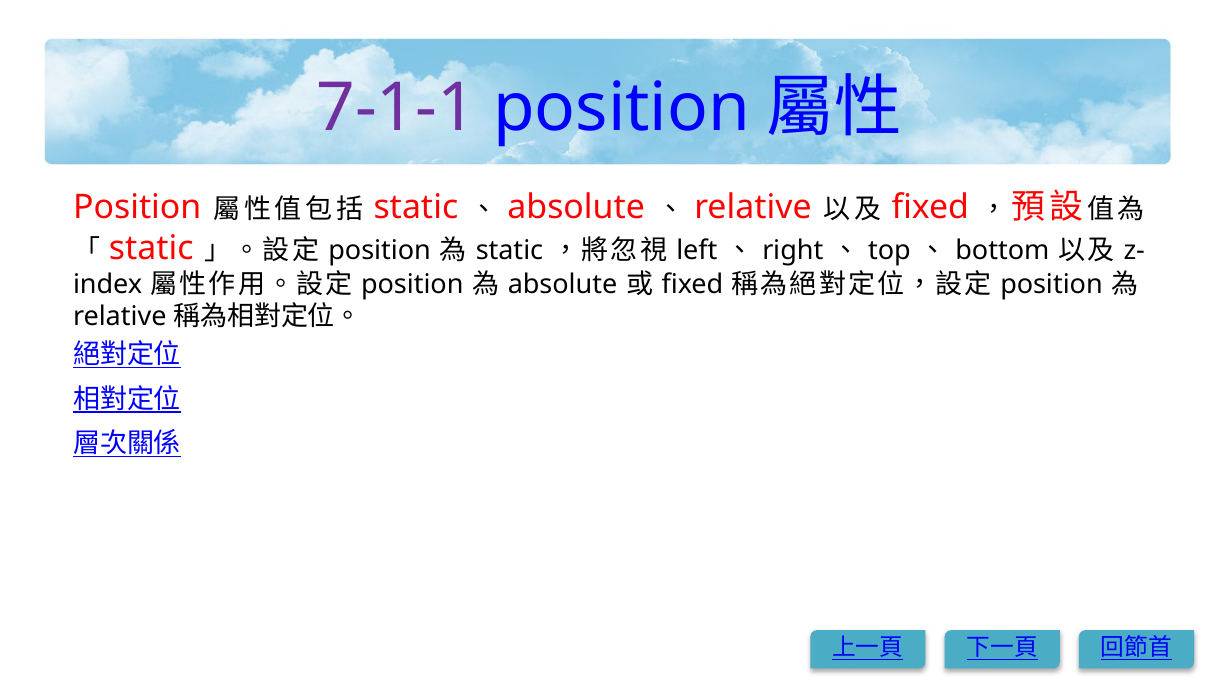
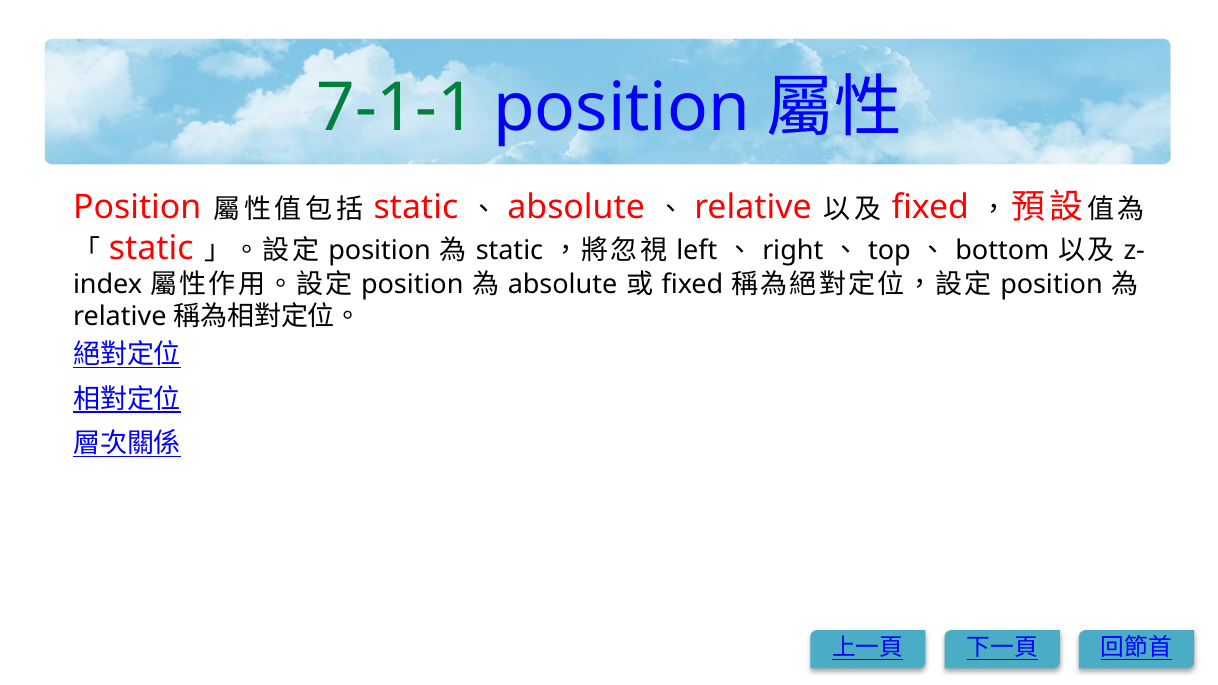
7-1-1 colour: purple -> green (396, 108)
